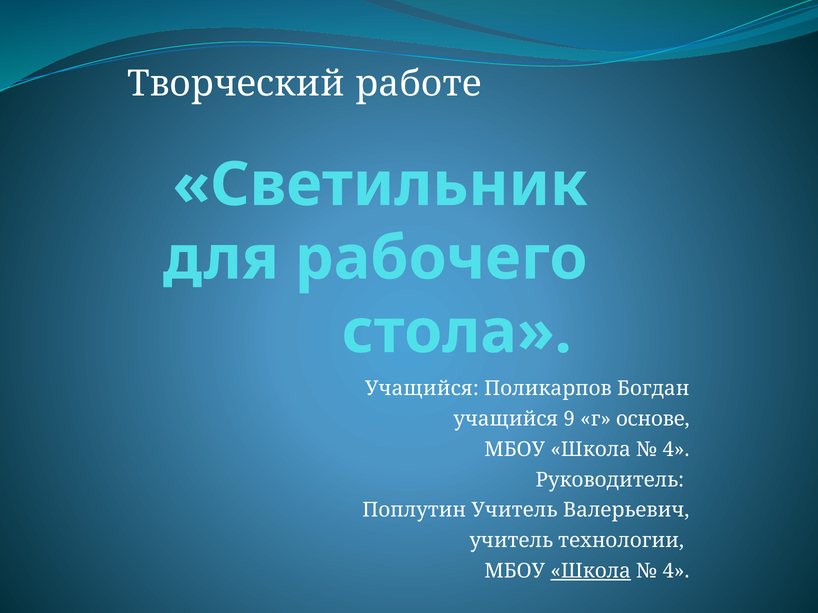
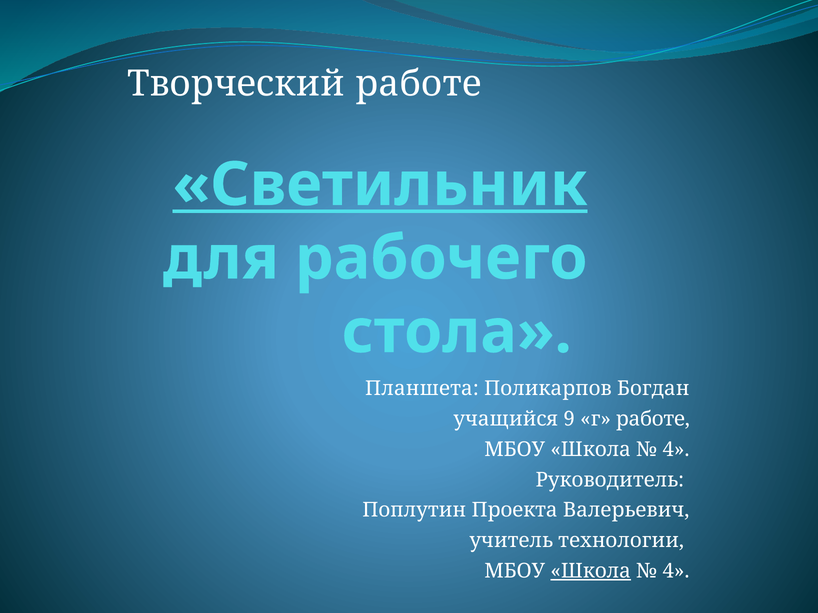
Светильник underline: none -> present (380, 185)
Учащийся: Учащийся -> Планшета (422, 389)
г основе: основе -> работе (653, 419)
Поплутин Учитель: Учитель -> Проекта (515, 511)
